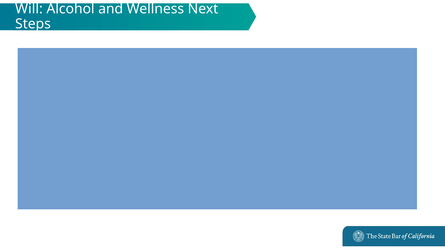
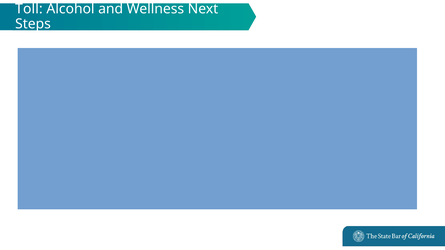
Will: Will -> Toll (29, 9)
